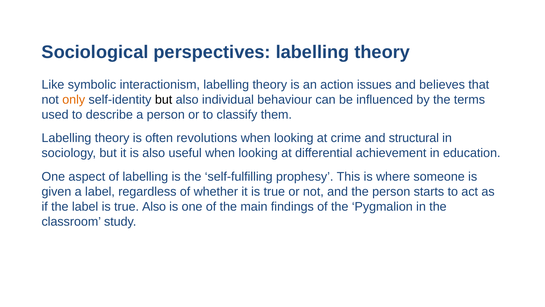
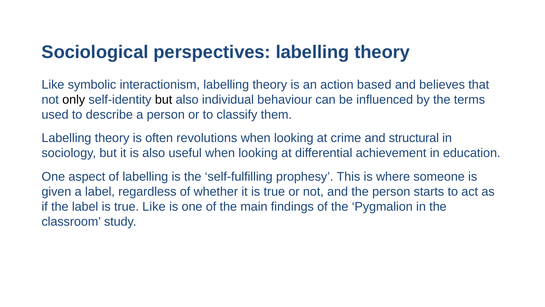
issues: issues -> based (374, 85)
only colour: orange -> black (74, 100)
true Also: Also -> Like (154, 206)
